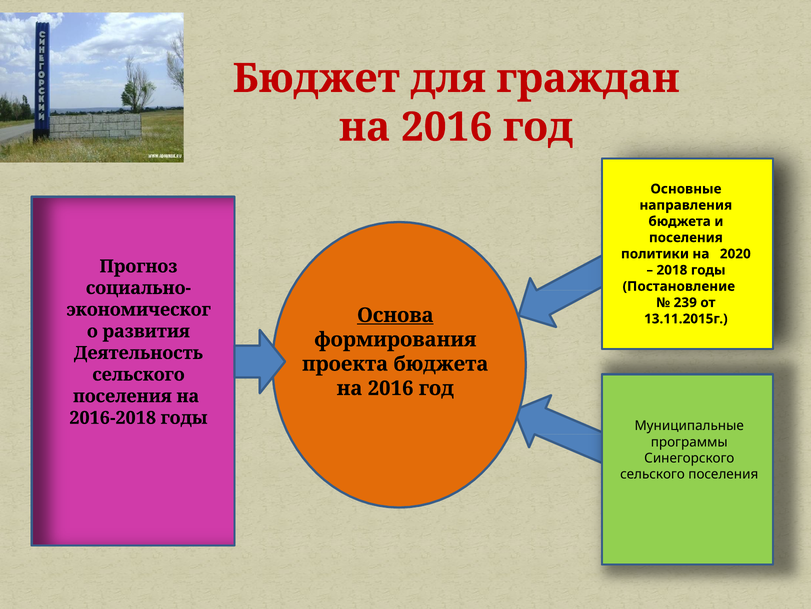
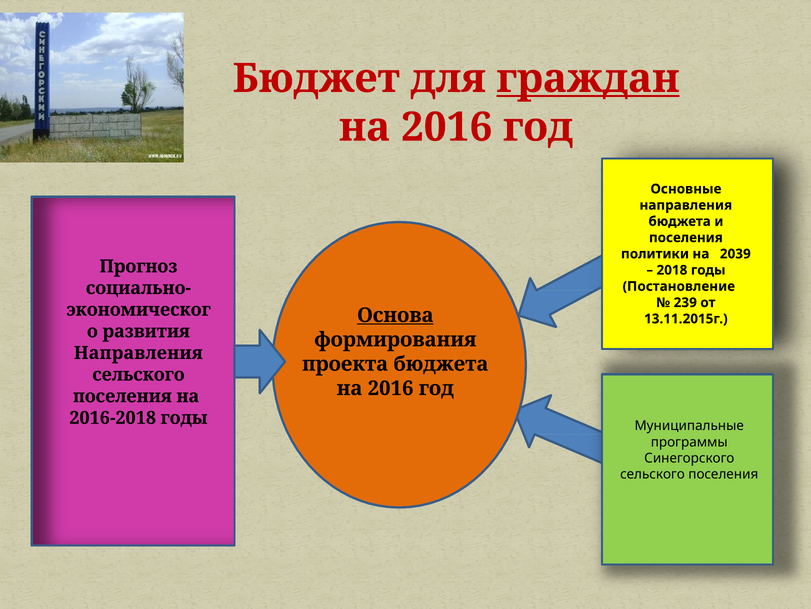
граждан underline: none -> present (588, 78)
2020: 2020 -> 2039 (735, 254)
Деятельность: Деятельность -> Направления (138, 353)
